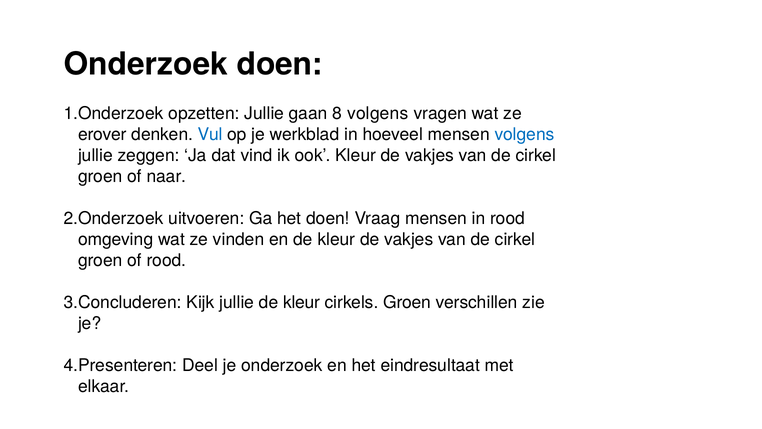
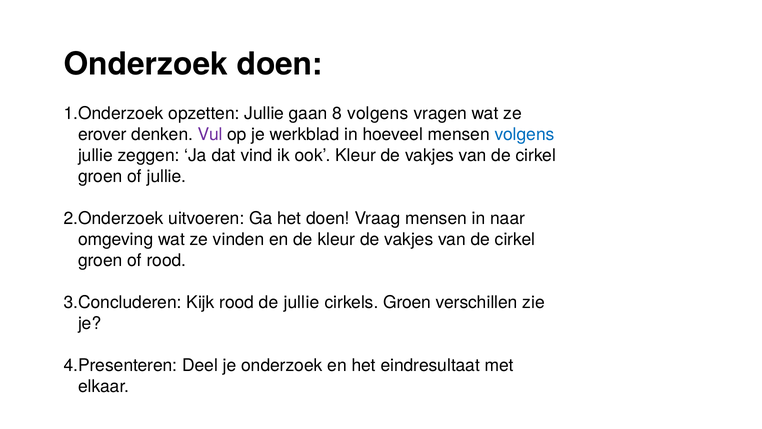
Vul colour: blue -> purple (210, 135)
of naar: naar -> jullie (166, 176)
in rood: rood -> naar (508, 218)
Kijk jullie: jullie -> rood (237, 302)
kleur: kleur -> jullie (301, 302)
